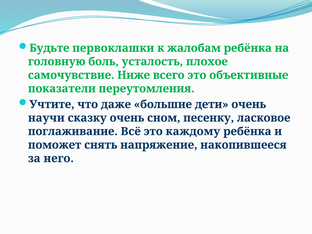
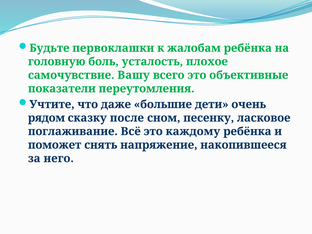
Ниже: Ниже -> Вашу (134, 75)
научи: научи -> рядом (46, 118)
сказку очень: очень -> после (127, 118)
